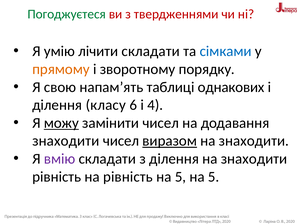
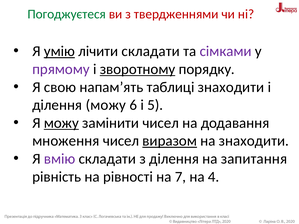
умію underline: none -> present (59, 51)
сімками colour: blue -> purple (226, 51)
прямому colour: orange -> purple (61, 69)
зворотному underline: none -> present (138, 69)
таблиці однакових: однакових -> знаходити (231, 87)
ділення класу: класу -> можу (106, 105)
4: 4 -> 5 (155, 105)
знаходити: знаходити -> множення (66, 141)
знаходити: знаходити -> запитання (254, 159)
на рівність: рівність -> рівності (128, 177)
5: 5 -> 7 (180, 177)
5: 5 -> 4 (214, 177)
